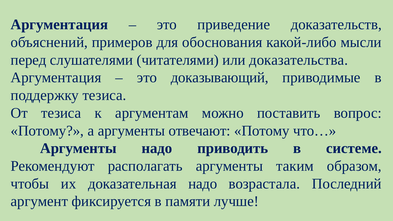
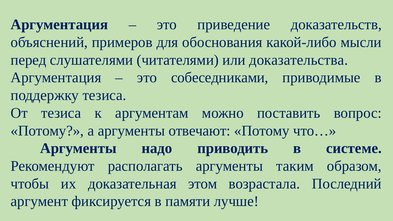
доказывающий: доказывающий -> собеседниками (220, 78)
доказательная надо: надо -> этом (203, 184)
